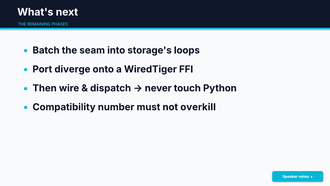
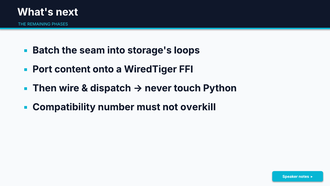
diverge: diverge -> content (72, 69)
